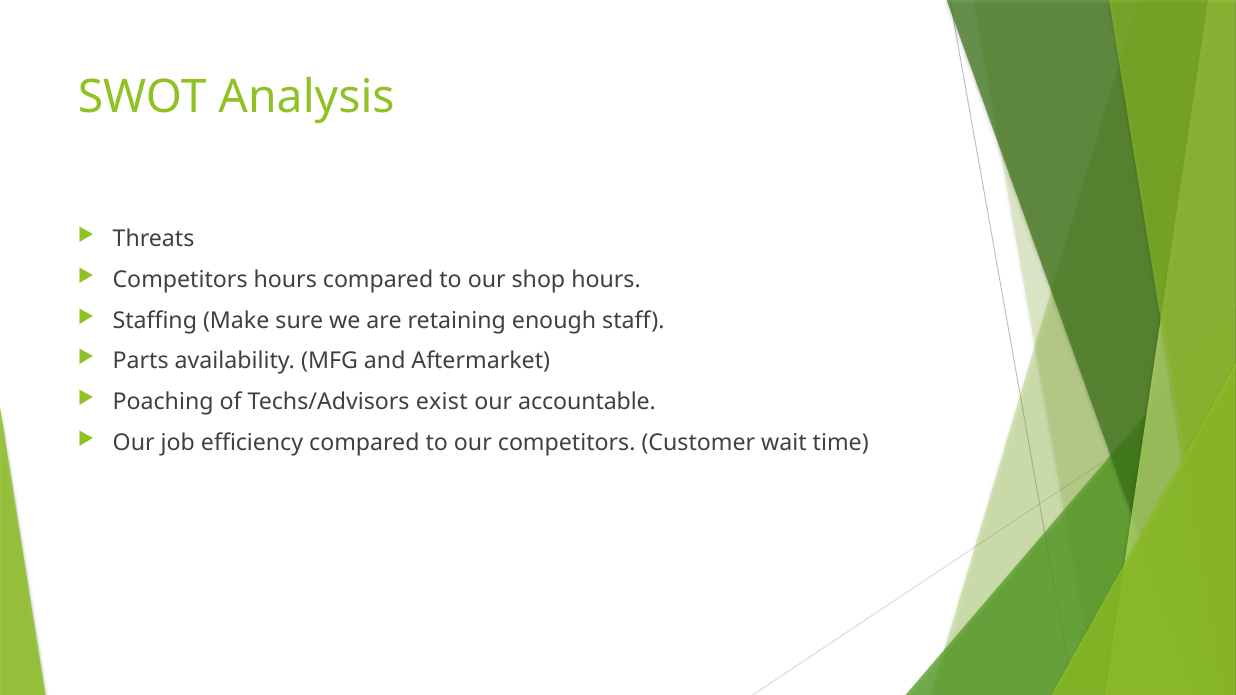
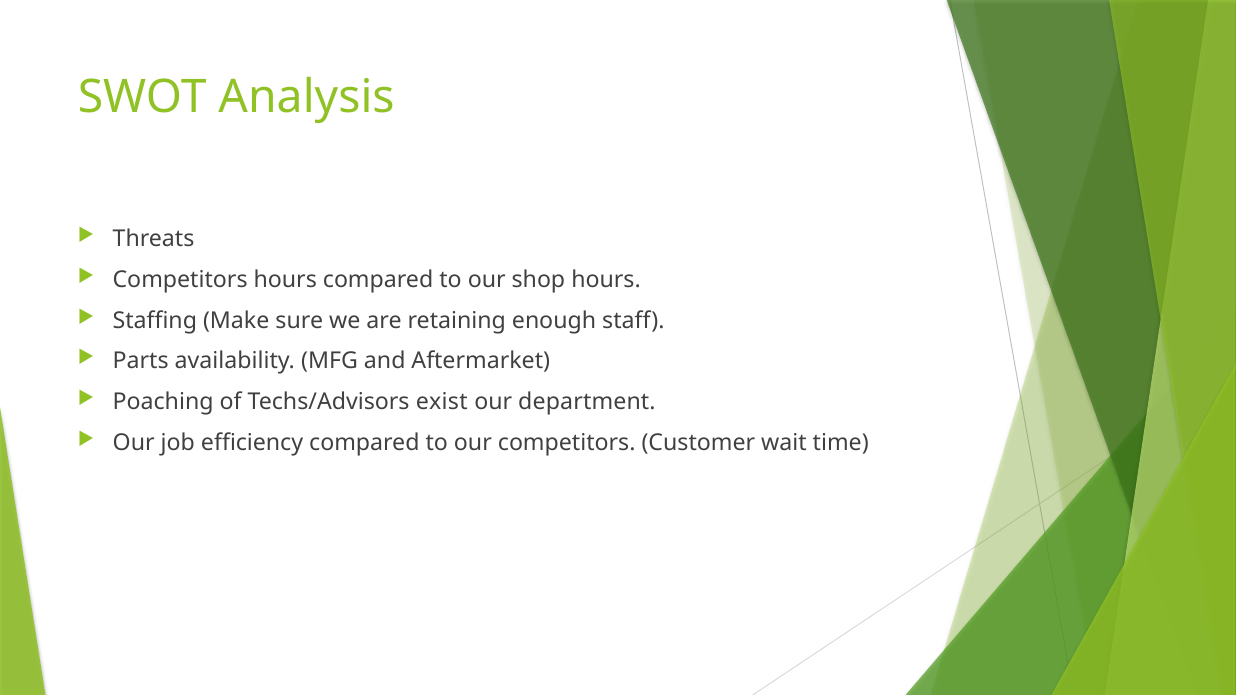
accountable: accountable -> department (587, 402)
